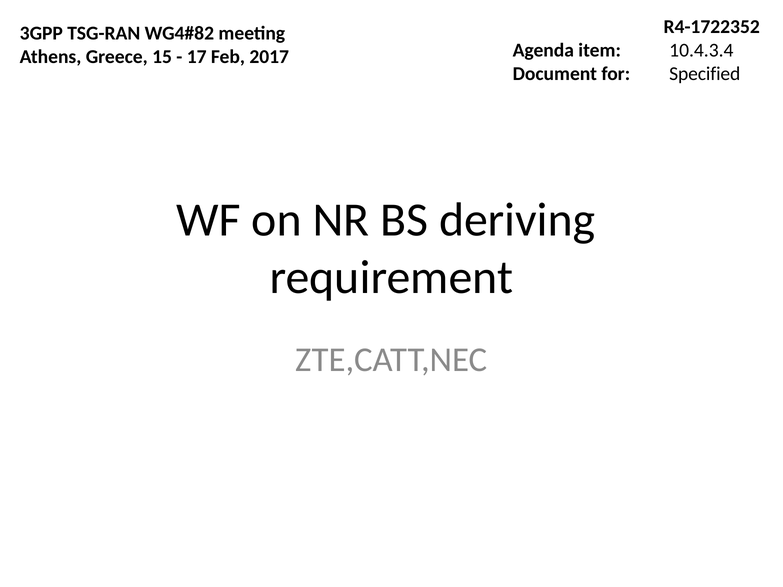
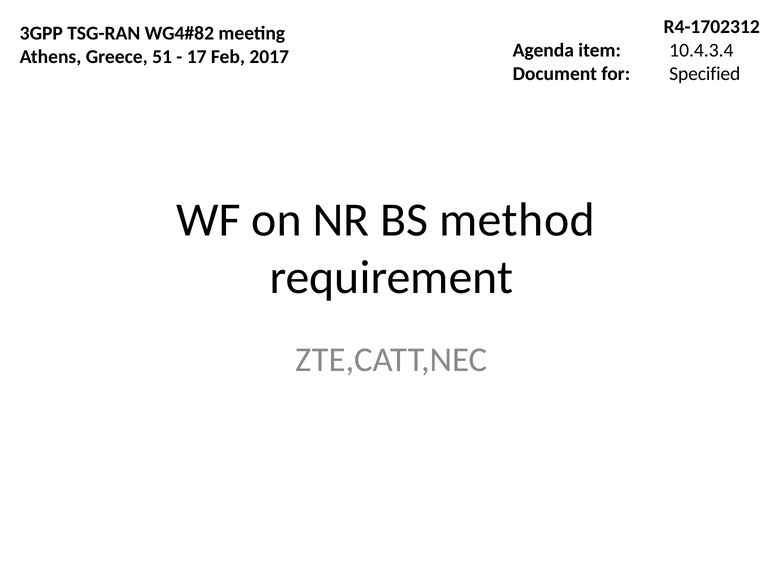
R4-1722352: R4-1722352 -> R4-1702312 (712, 27)
15: 15 -> 51 (162, 57)
deriving: deriving -> method (517, 220)
